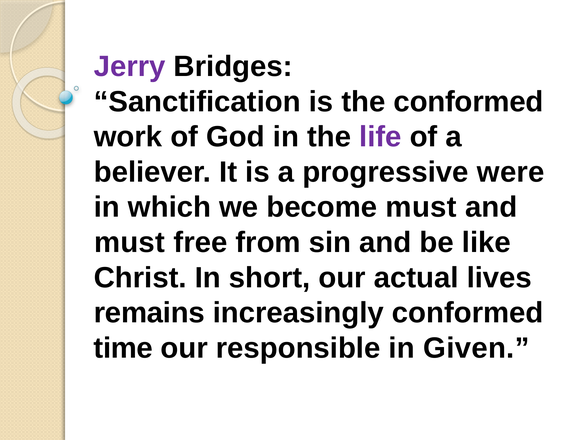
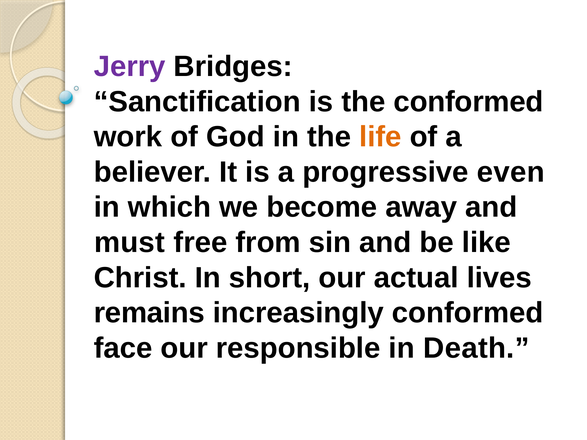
life colour: purple -> orange (380, 137)
were: were -> even (511, 172)
become must: must -> away (421, 207)
time: time -> face (123, 348)
Given: Given -> Death (476, 348)
